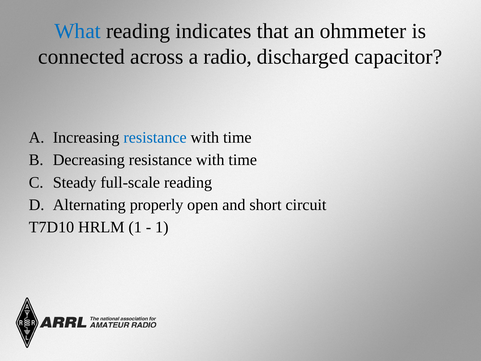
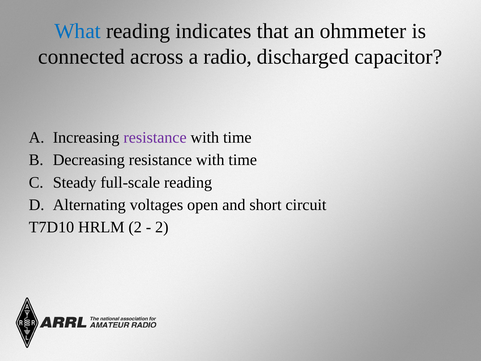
resistance colour: blue -> purple (155, 137)
properly: properly -> voltages (156, 205)
HRLM 1: 1 -> 2 (135, 227)
1: 1 -> 2 (162, 227)
